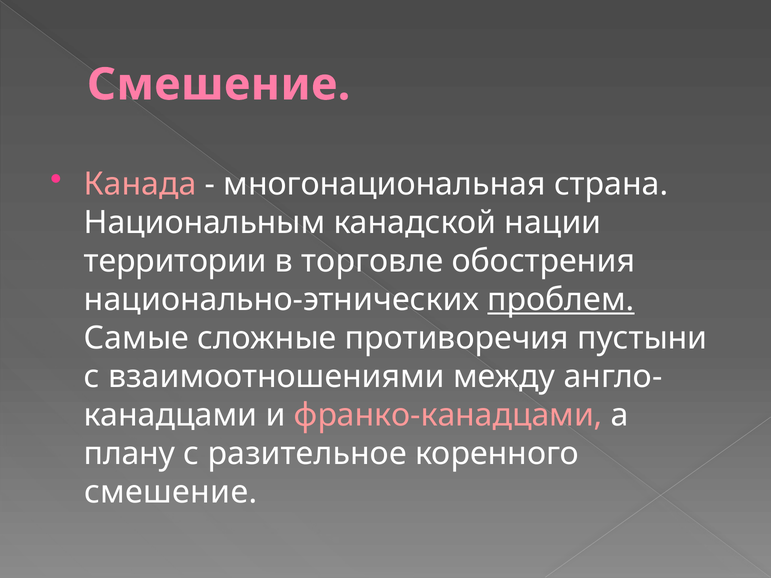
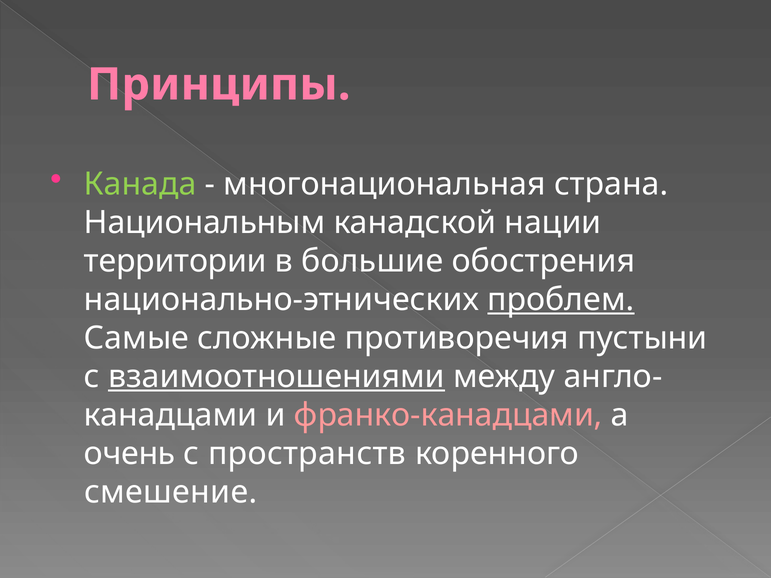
Смешение: Смешение -> Принципы (219, 85)
Канада colour: pink -> light green (140, 184)
торговле: торговле -> большие (372, 261)
взаимоотношениями underline: none -> present (277, 377)
плану: плану -> очень (130, 454)
разительное: разительное -> пространств (307, 454)
